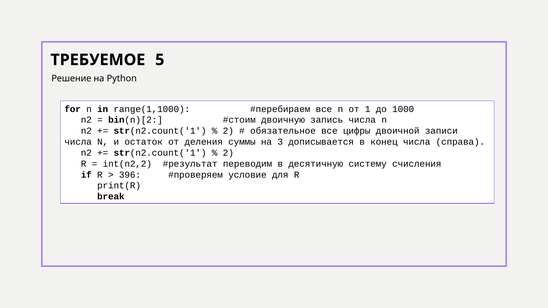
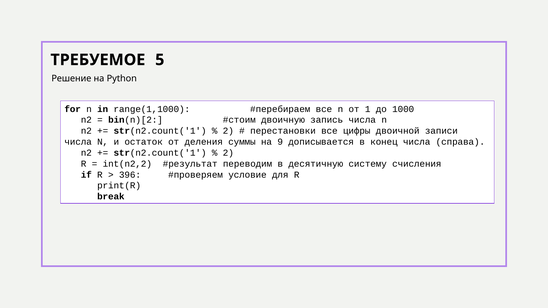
обязательное: обязательное -> перестановки (283, 131)
3: 3 -> 9 (280, 142)
